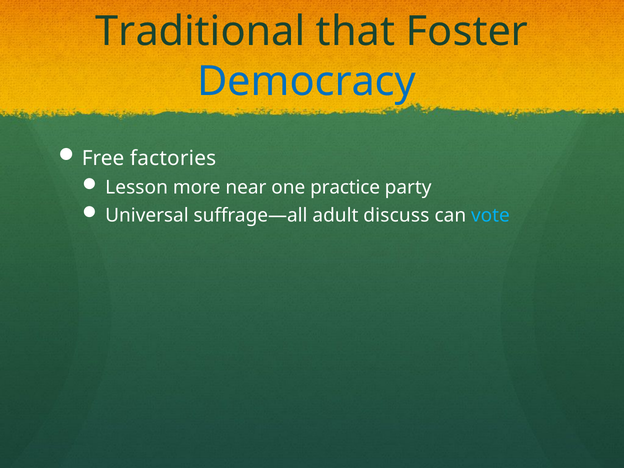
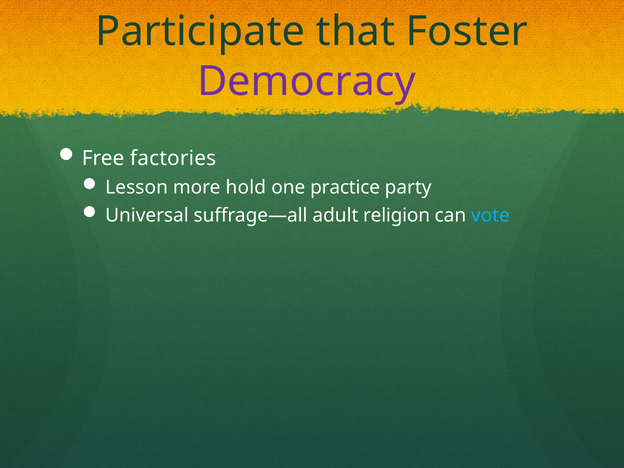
Traditional: Traditional -> Participate (200, 32)
Democracy colour: blue -> purple (307, 82)
near: near -> hold (246, 187)
discuss: discuss -> religion (397, 215)
